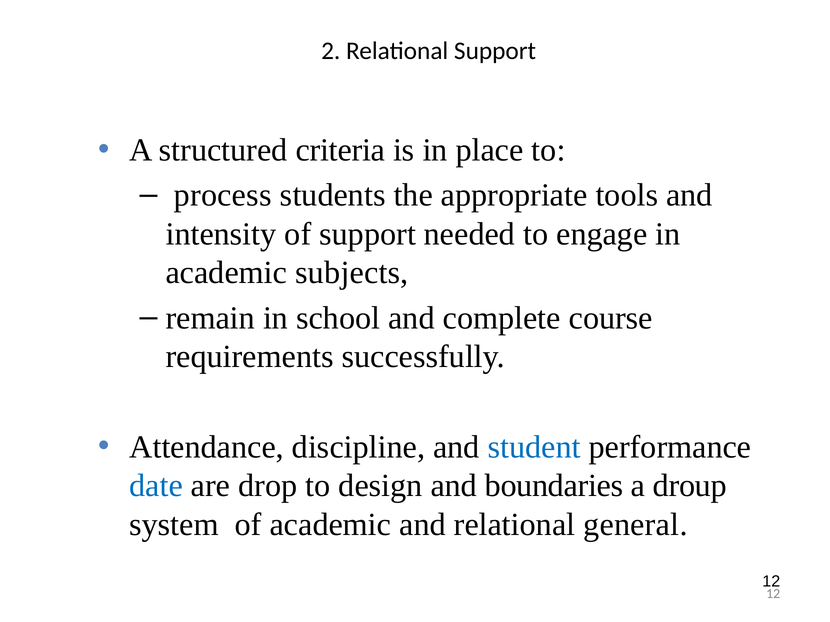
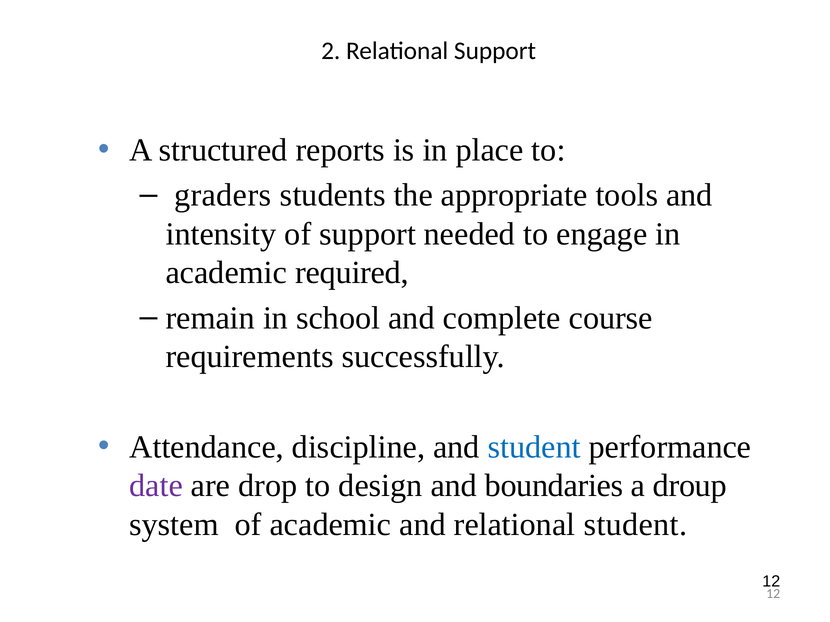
criteria: criteria -> reports (340, 150)
process: process -> graders (223, 196)
subjects: subjects -> required (352, 273)
date colour: blue -> purple (156, 486)
relational general: general -> student (635, 525)
